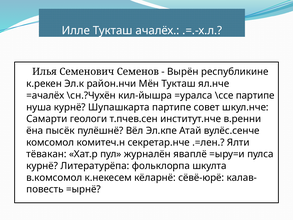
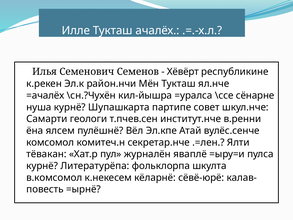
Вырён: Вырён -> Хёвёрт (183, 72)
\ссе партипе: партипе -> сёнарне (255, 95)
пысёк: пысёк -> ялсем (60, 131)
